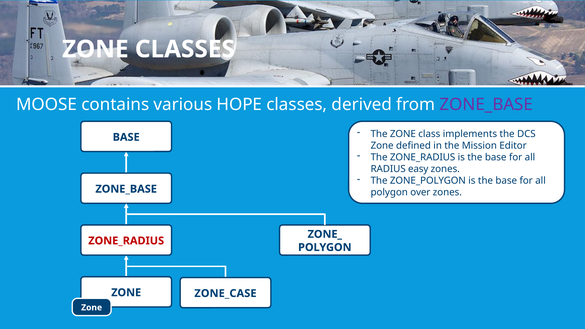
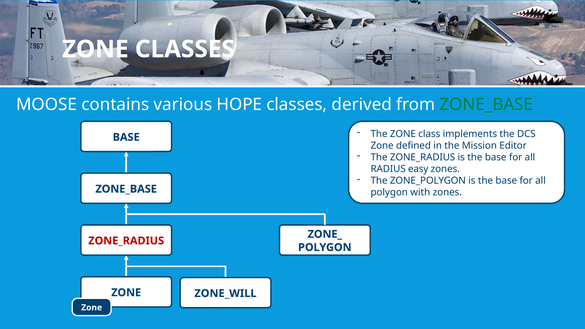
ZONE_BASE colour: purple -> green (486, 105)
over: over -> with (420, 192)
ZONE_CASE: ZONE_CASE -> ZONE_WILL (225, 293)
